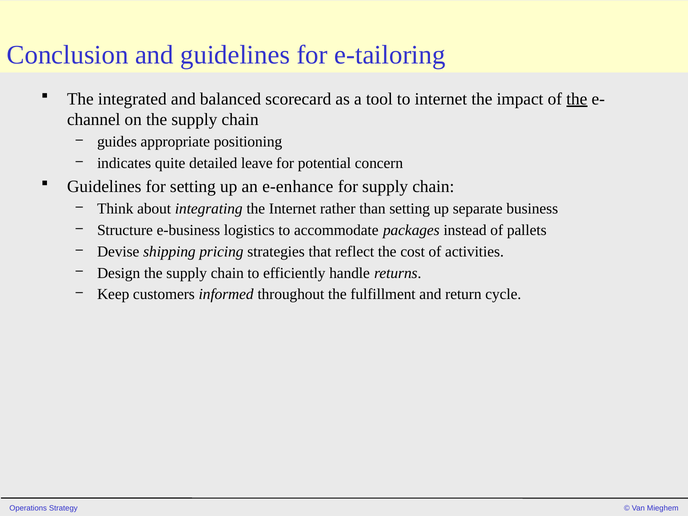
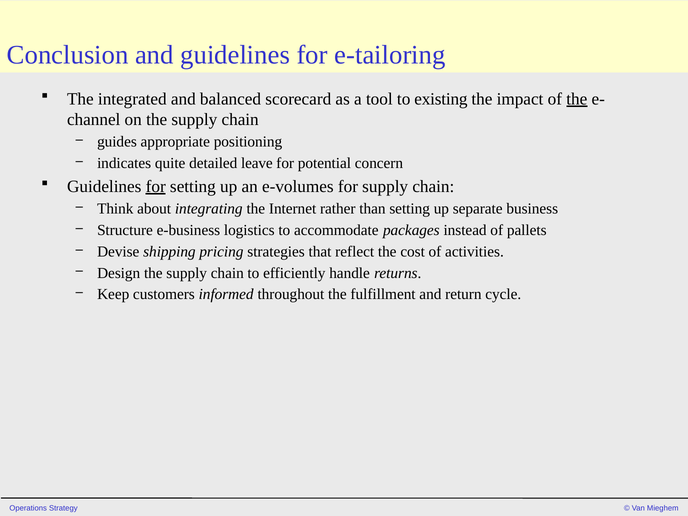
to internet: internet -> existing (441, 99)
for underline: none -> present (156, 186)
e-enhance: e-enhance -> e-volumes (298, 186)
